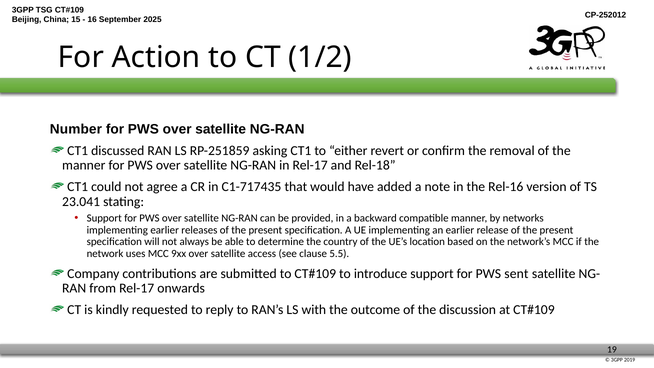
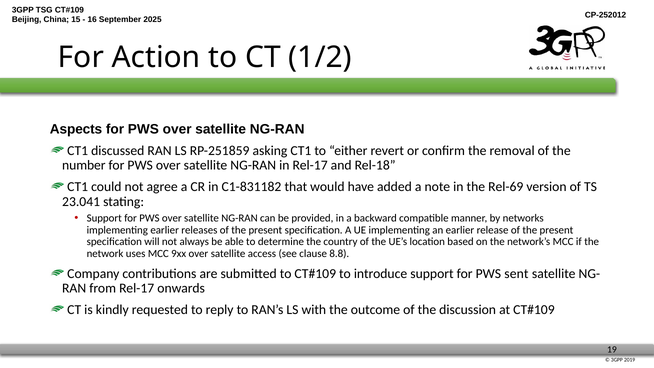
Number: Number -> Aspects (76, 129)
manner: manner -> number (84, 165)
C1-717435: C1-717435 -> C1-831182 (251, 187)
Rel-16: Rel-16 -> Rel-69 (506, 187)
5.5: 5.5 -> 8.8 (339, 253)
